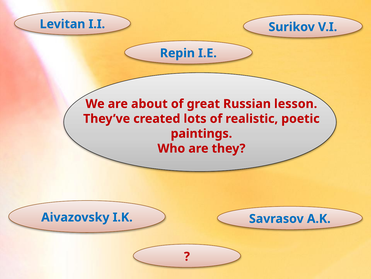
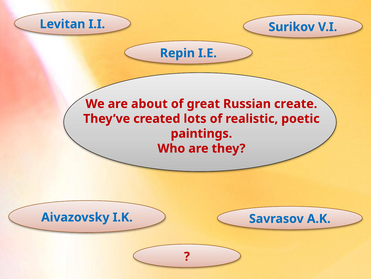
lesson: lesson -> create (296, 104)
